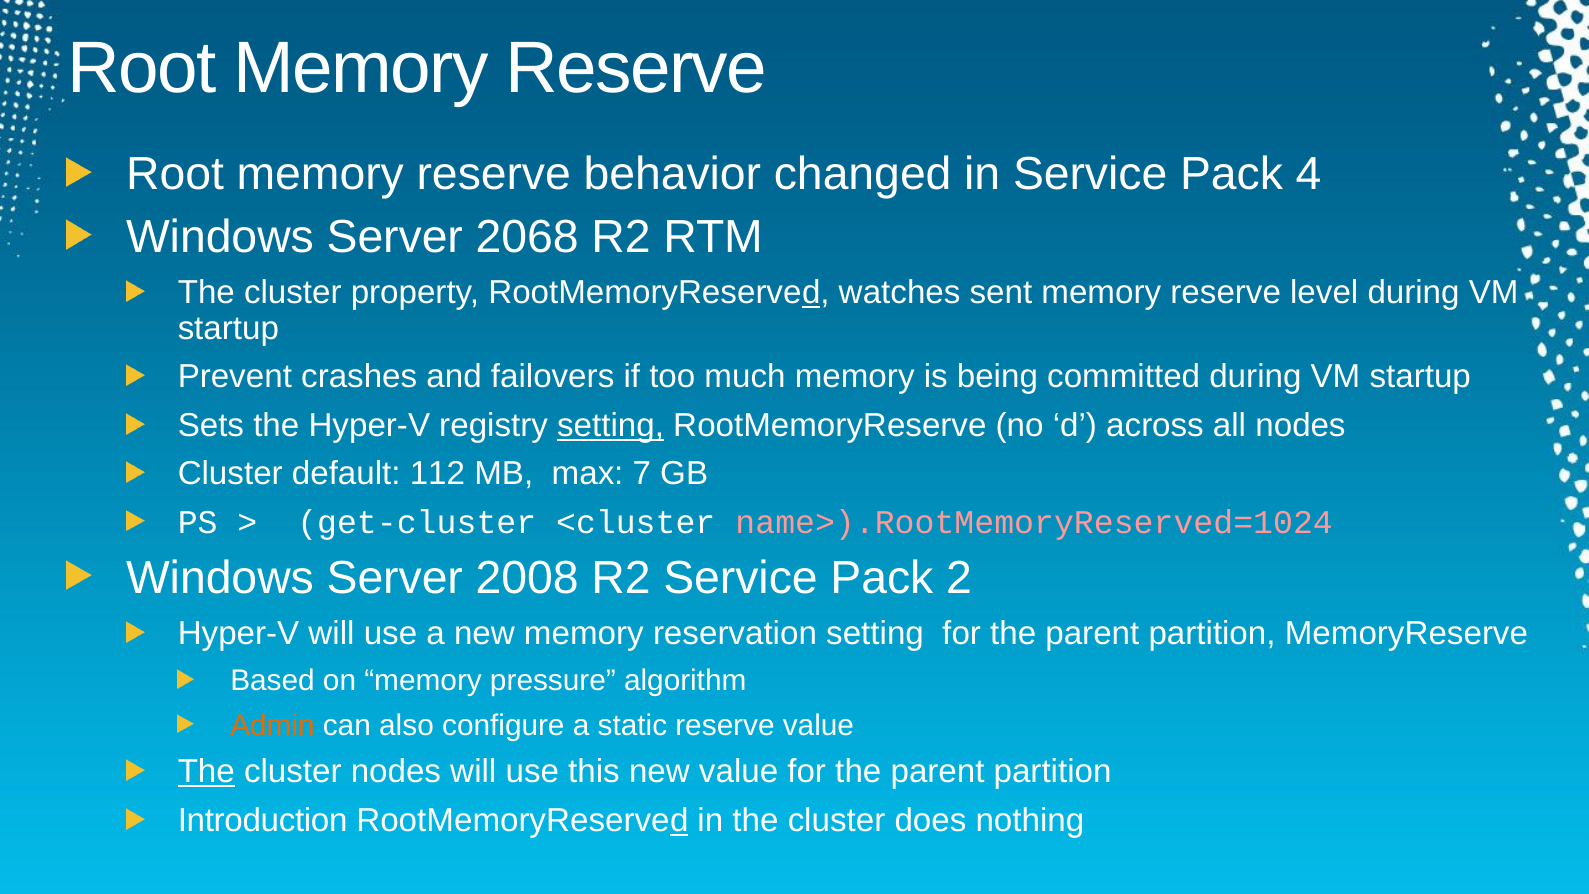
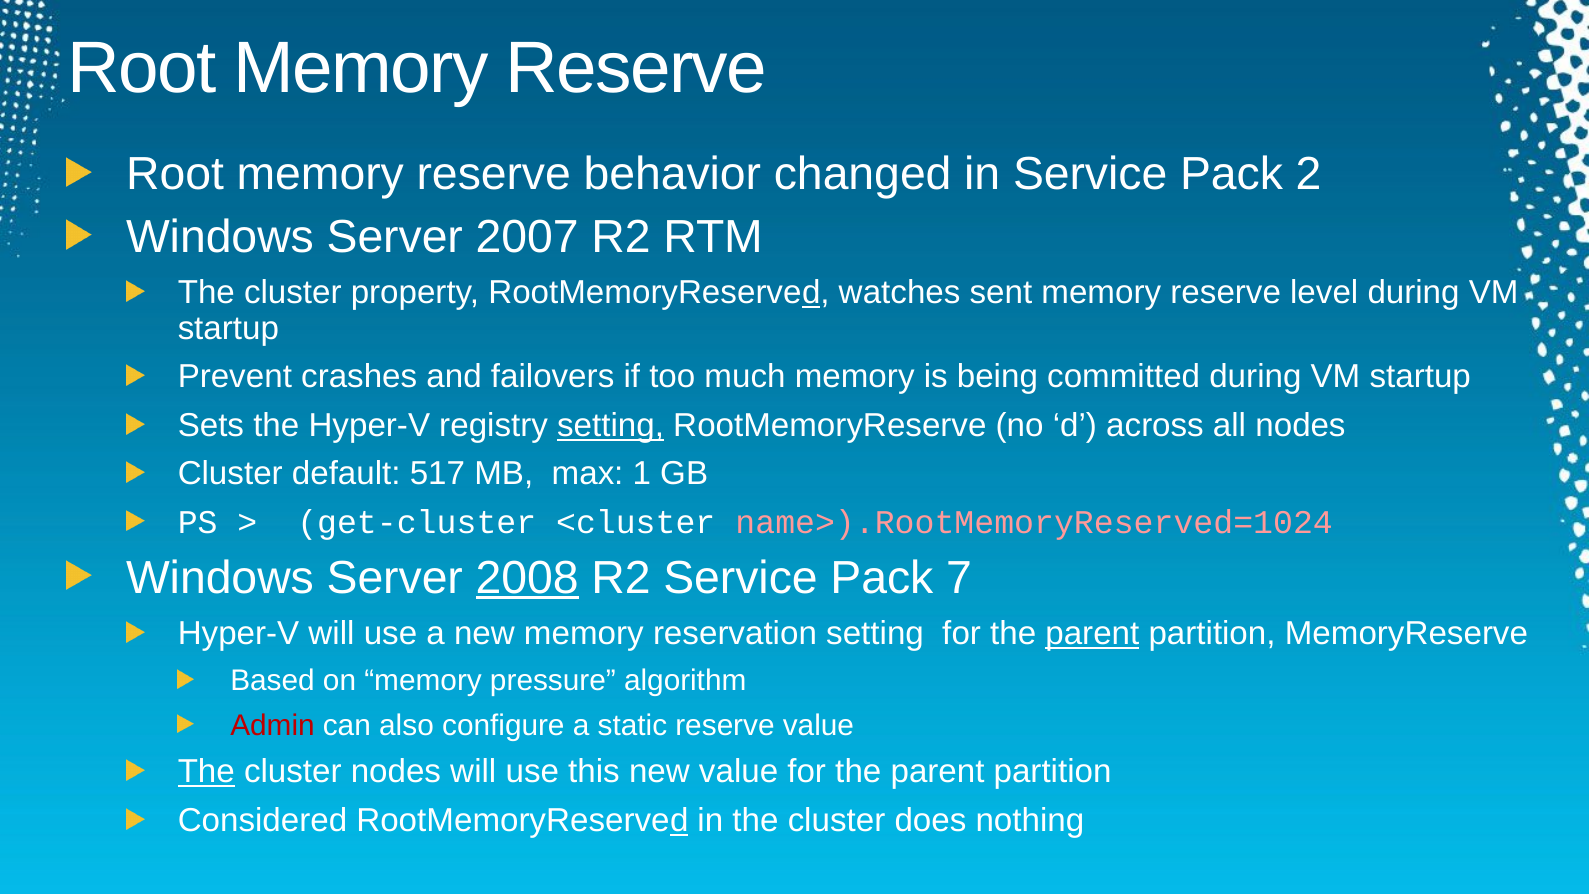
4: 4 -> 2 (1309, 174)
2068: 2068 -> 2007 (527, 237)
112: 112 -> 517 (437, 474)
7: 7 -> 1 (642, 474)
2008 underline: none -> present (527, 578)
2: 2 -> 7 (959, 578)
parent underline: none -> present (1092, 634)
Admin colour: orange -> red (273, 725)
Introduction: Introduction -> Considered (262, 820)
